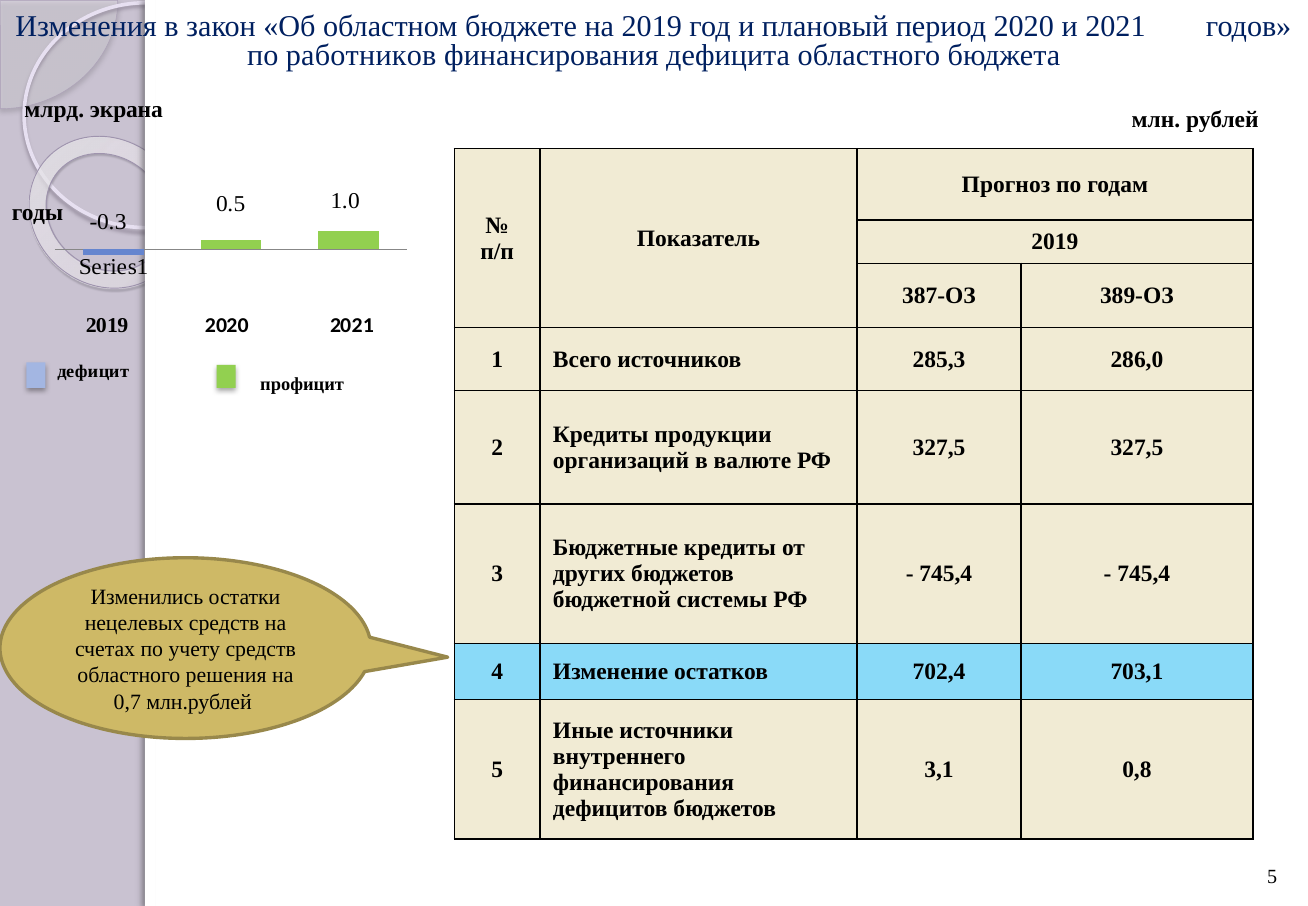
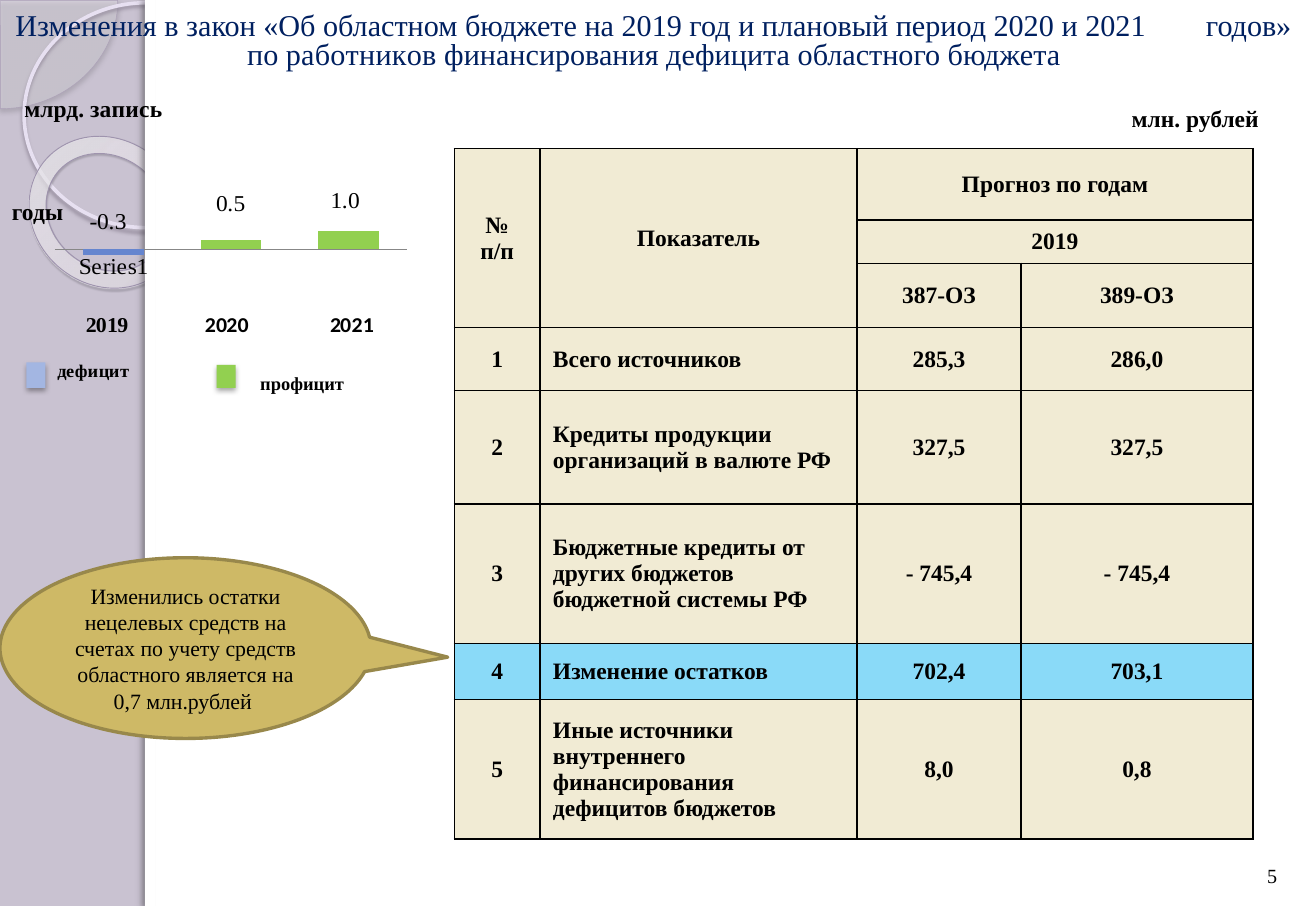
экрана: экрана -> запись (126, 110)
решения: решения -> является (226, 675)
3,1: 3,1 -> 8,0 (939, 769)
